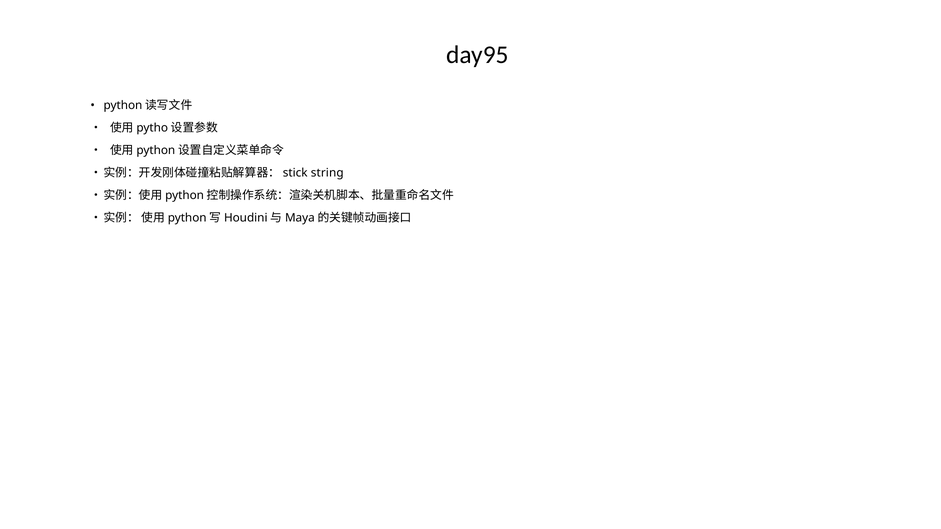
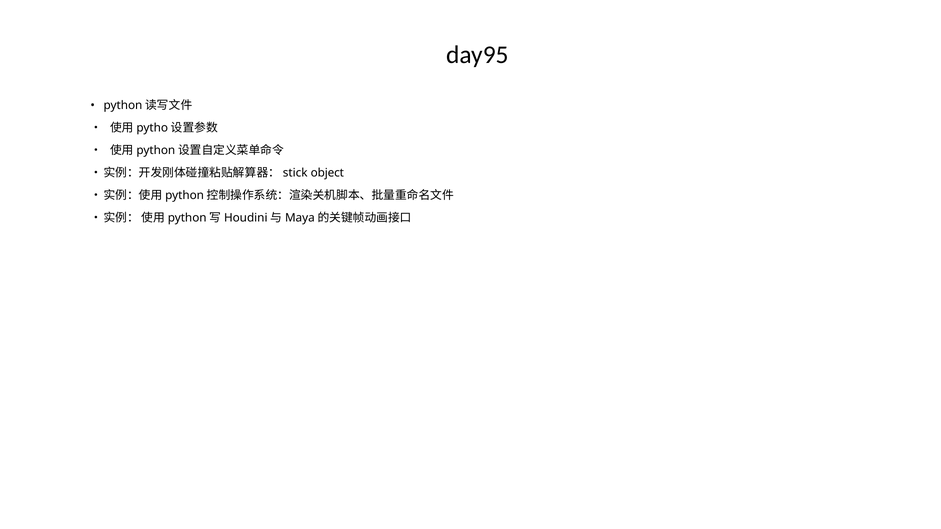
string: string -> object (327, 173)
